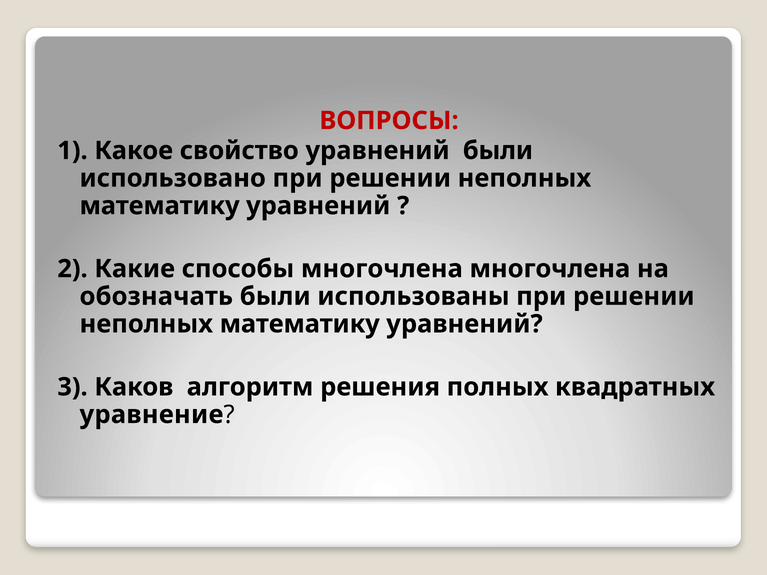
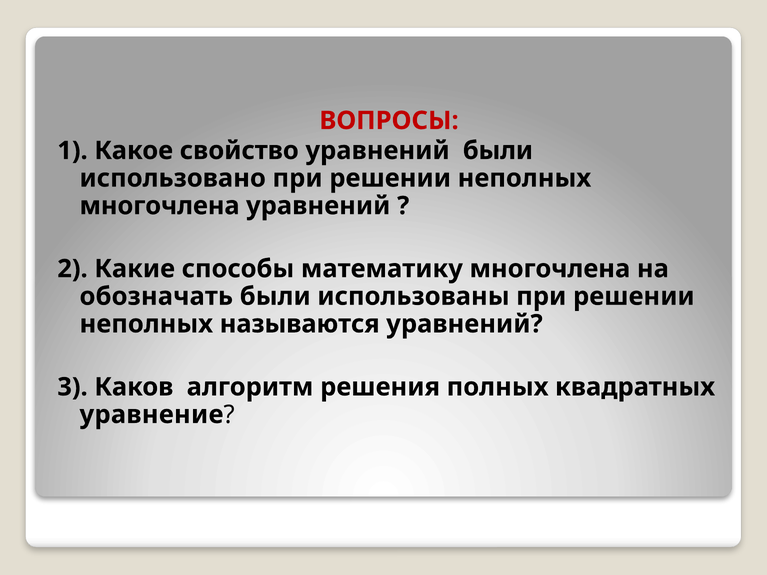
математику: математику -> многочлена (160, 206)
способы многочлена: многочлена -> математику (382, 269)
математику: математику -> называются (300, 324)
